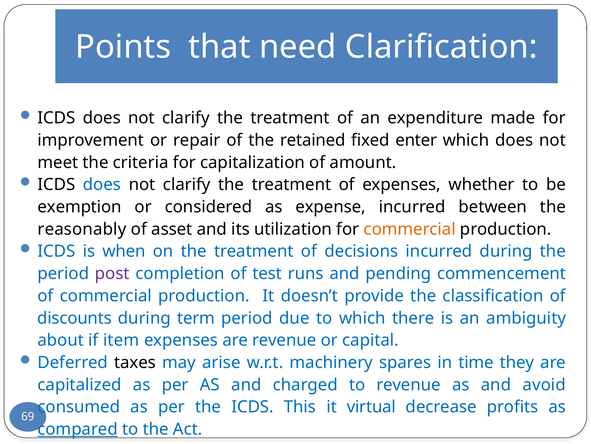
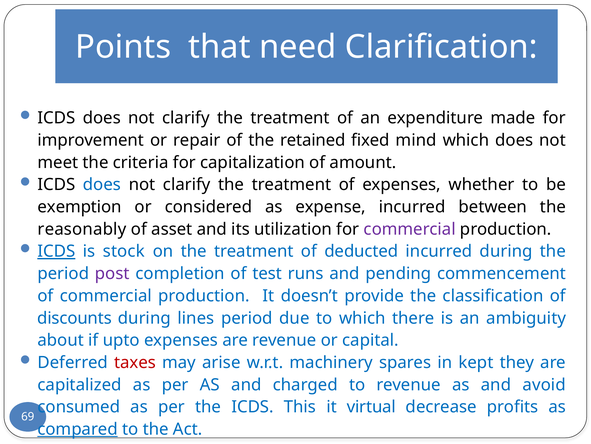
enter: enter -> mind (416, 140)
commercial colour: orange -> purple (410, 229)
ICDS underline: none -> present (56, 251)
when: when -> stock (124, 251)
decisions: decisions -> deducted (361, 251)
term: term -> lines (196, 318)
item: item -> upto (121, 340)
taxes colour: black -> red (135, 362)
time: time -> kept (476, 362)
